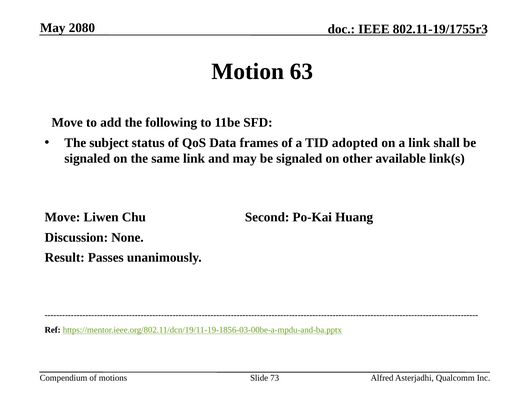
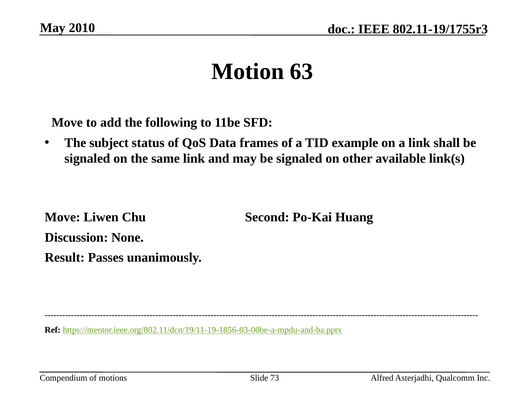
2080: 2080 -> 2010 (82, 28)
adopted: adopted -> example (355, 143)
